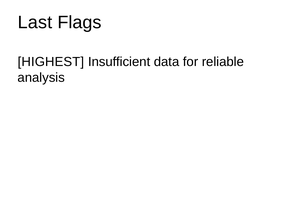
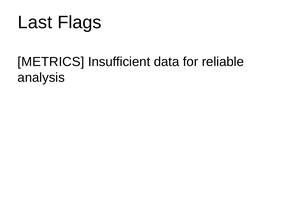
HIGHEST: HIGHEST -> METRICS (51, 62)
